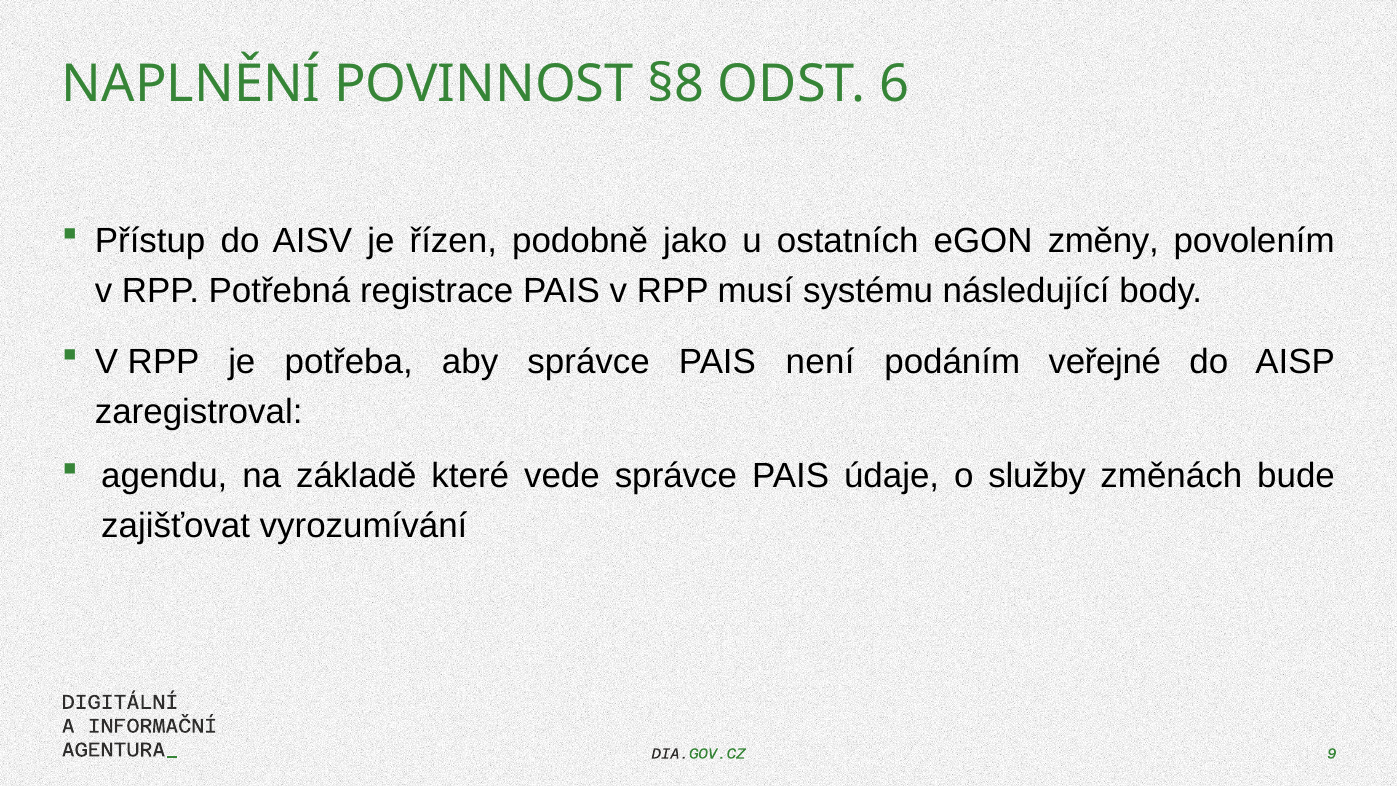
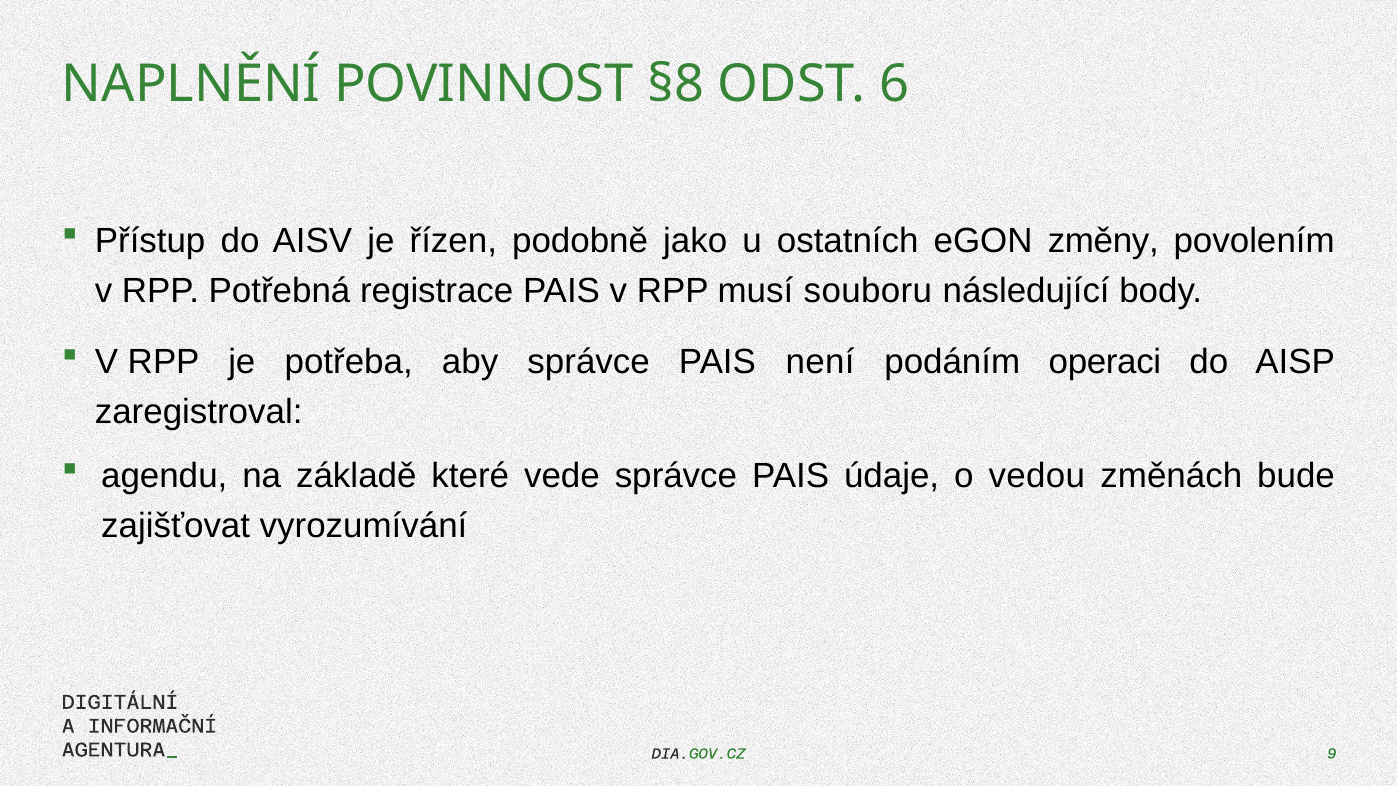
systému: systému -> souboru (868, 291)
veřejné: veřejné -> operaci (1105, 362)
služby: služby -> vedou (1037, 476)
